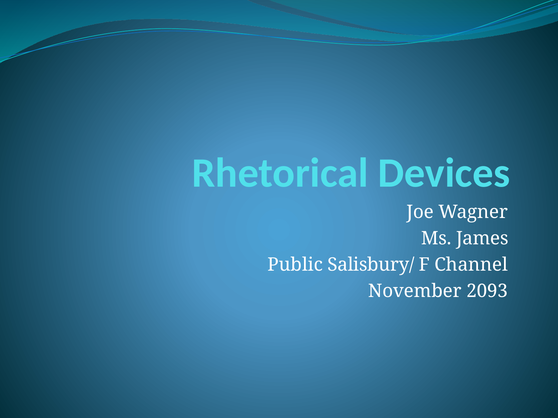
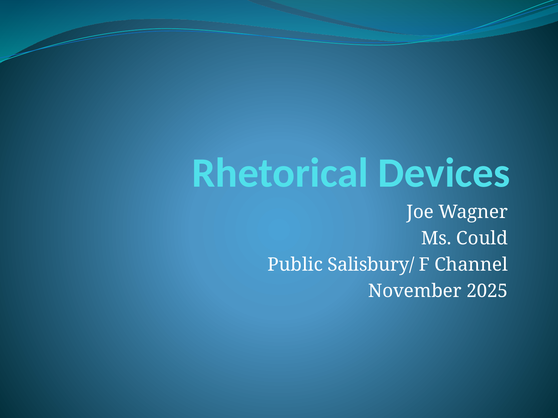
James: James -> Could (482, 239)
2093: 2093 -> 2025 (487, 291)
